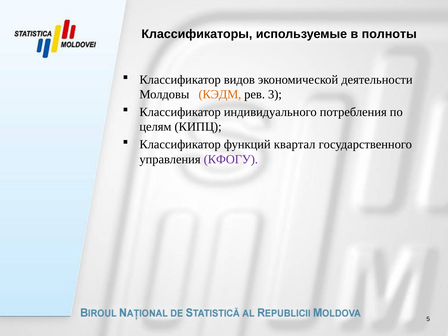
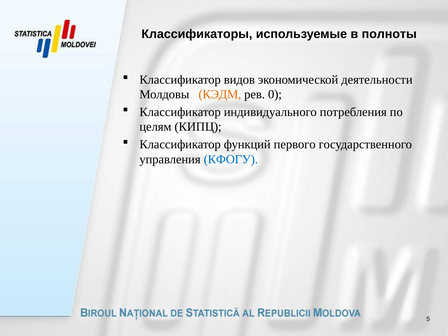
3: 3 -> 0 (275, 95)
квартал: квартал -> первого (295, 144)
КФОГУ colour: purple -> blue (231, 159)
